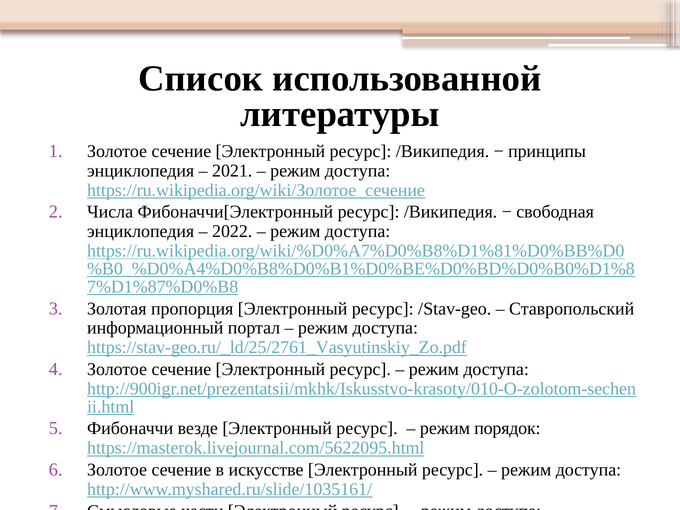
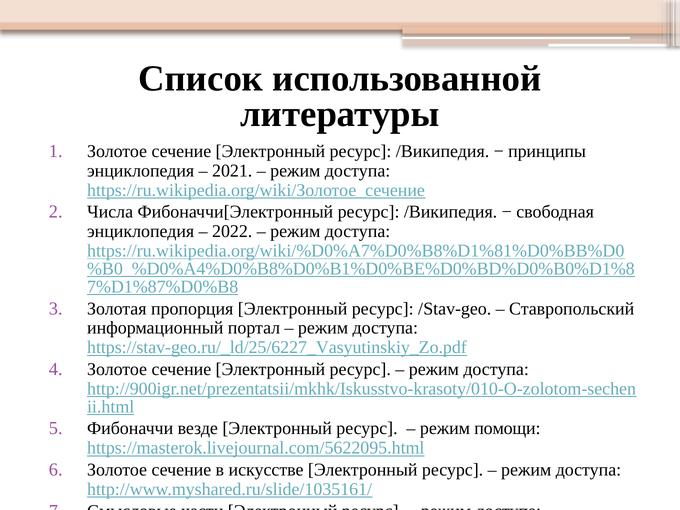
https://stav-geo.ru/_ld/25/2761_Vasyutinskiy_Zo.pdf: https://stav-geo.ru/_ld/25/2761_Vasyutinskiy_Zo.pdf -> https://stav-geo.ru/_ld/25/6227_Vasyutinskiy_Zo.pdf (277, 347)
порядок: порядок -> помощи (507, 429)
